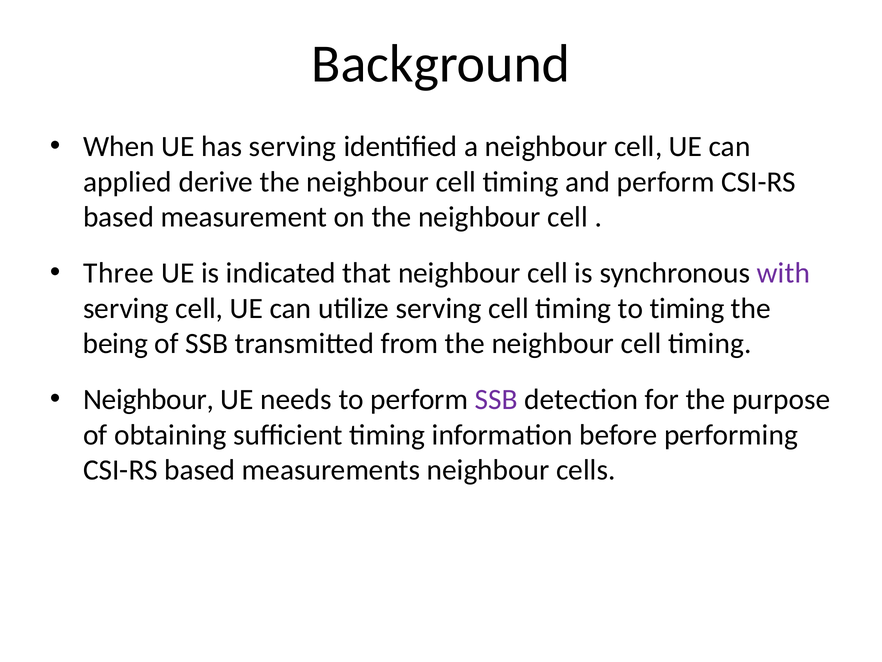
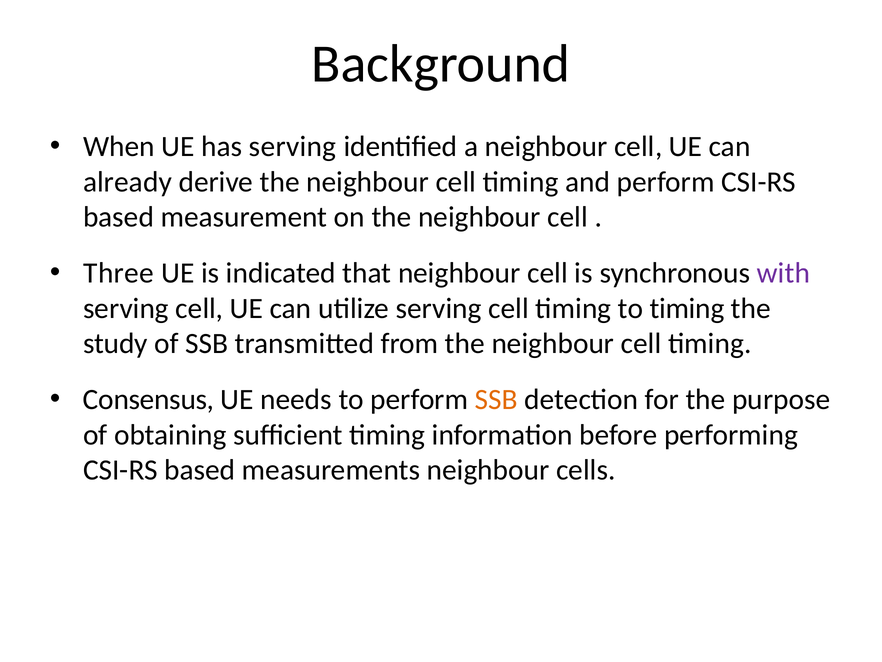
applied: applied -> already (127, 182)
being: being -> study (115, 343)
Neighbour: Neighbour -> Consensus (149, 399)
SSB colour: purple -> orange (496, 399)
